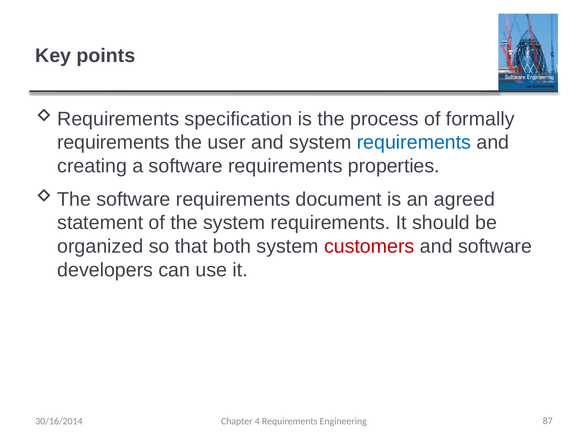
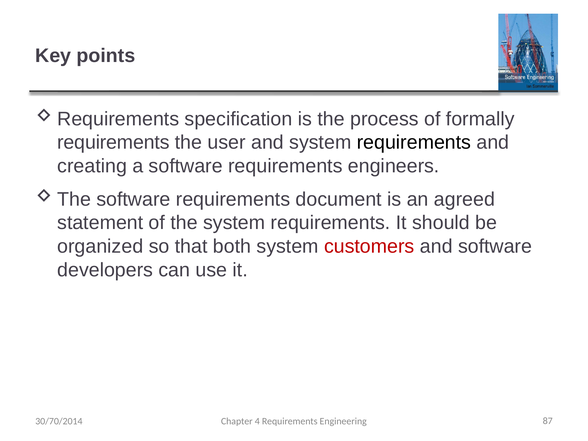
requirements colour: blue -> black (414, 142)
properties: properties -> engineers (394, 166)
30/16/2014: 30/16/2014 -> 30/70/2014 (59, 421)
